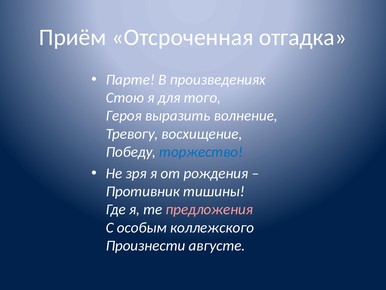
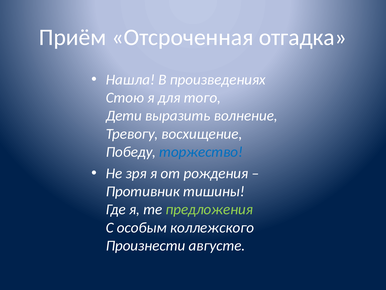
Парте: Парте -> Нашла (130, 80)
Героя: Героя -> Дети (124, 116)
предложения colour: pink -> light green (209, 209)
